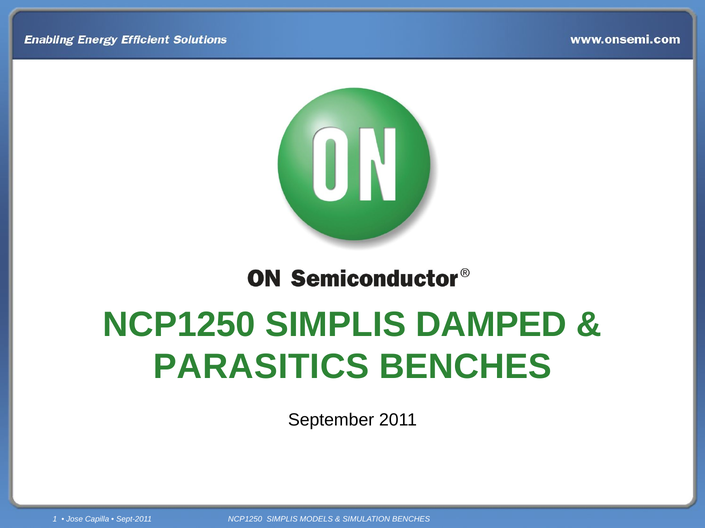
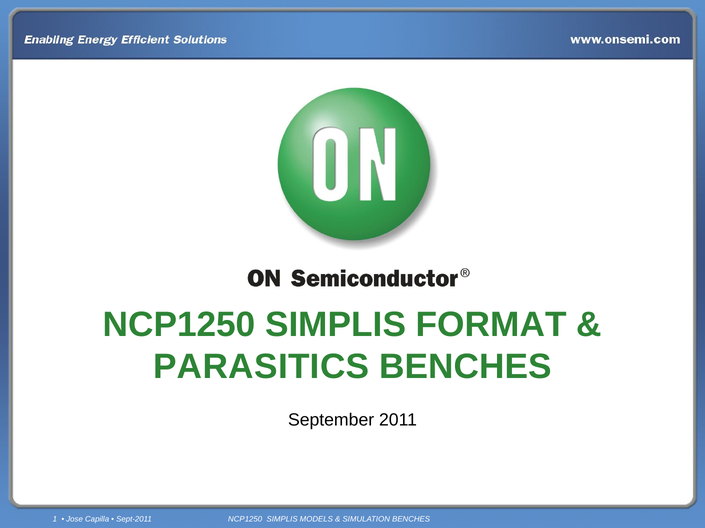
DAMPED: DAMPED -> FORMAT (491, 325)
